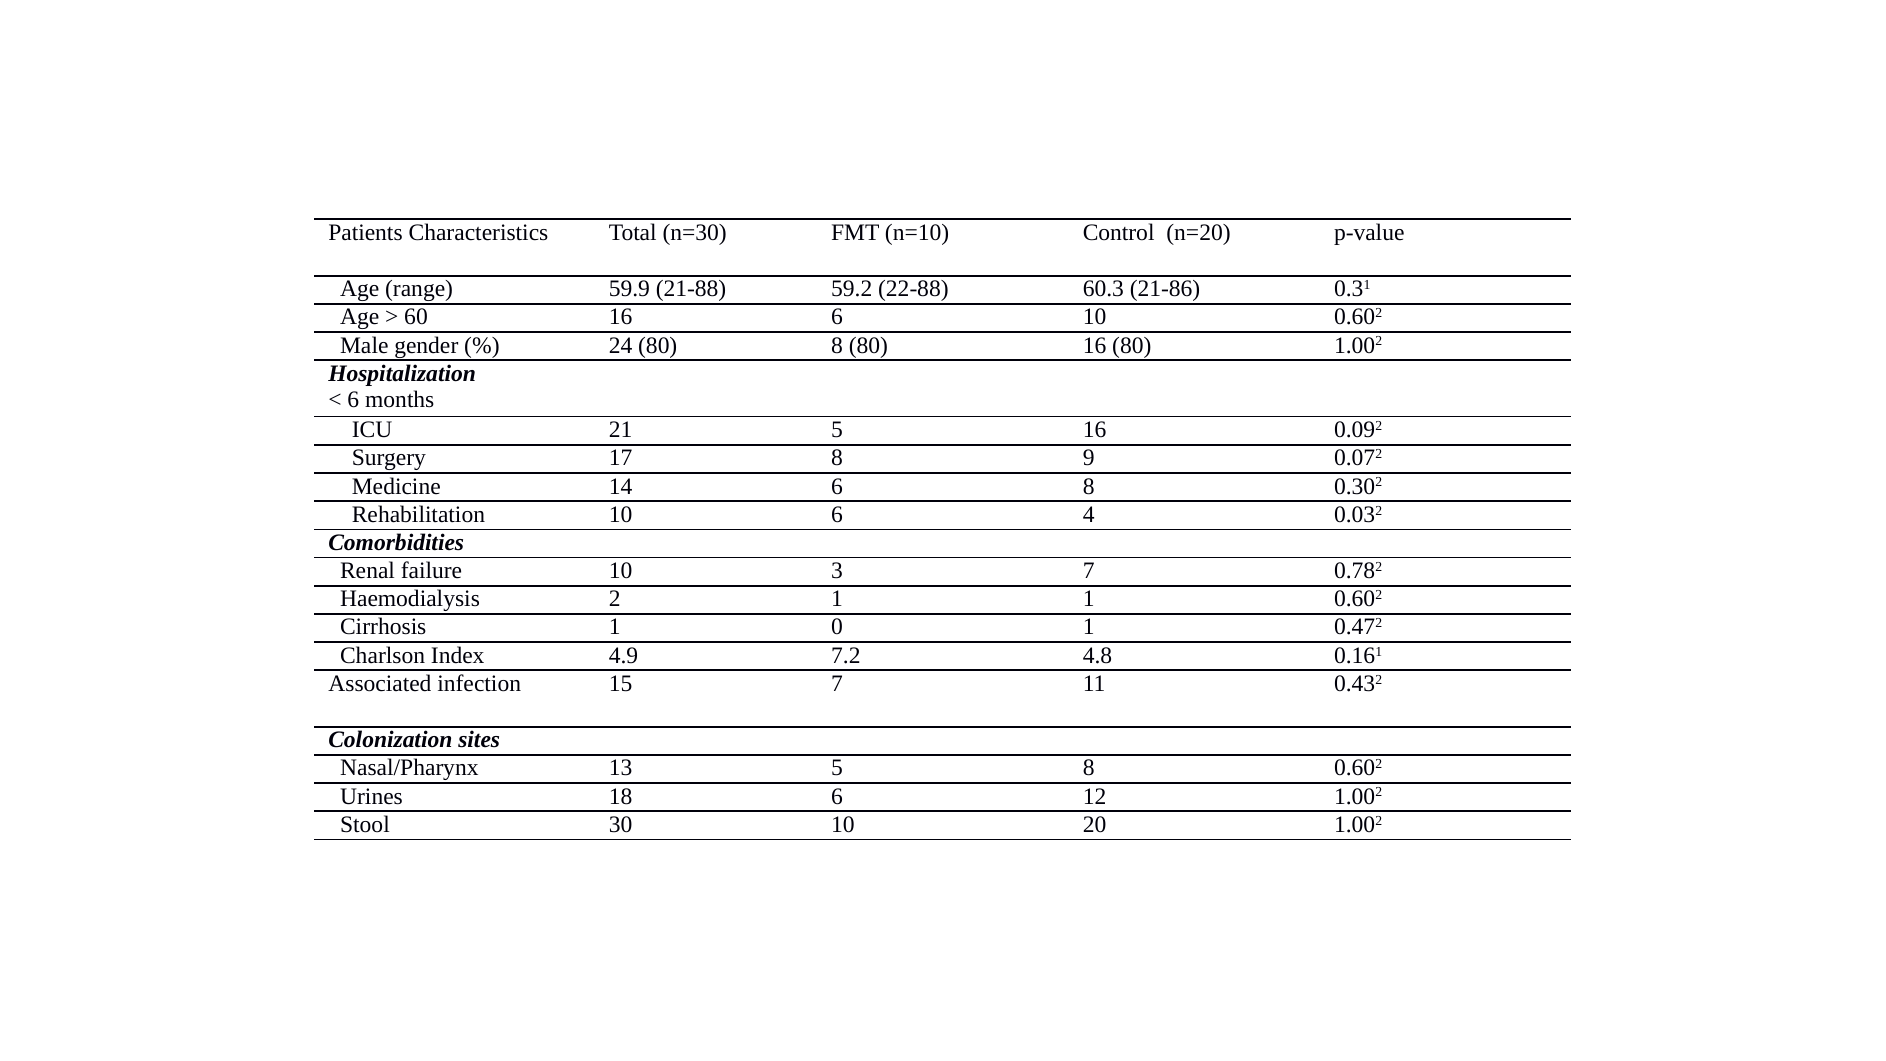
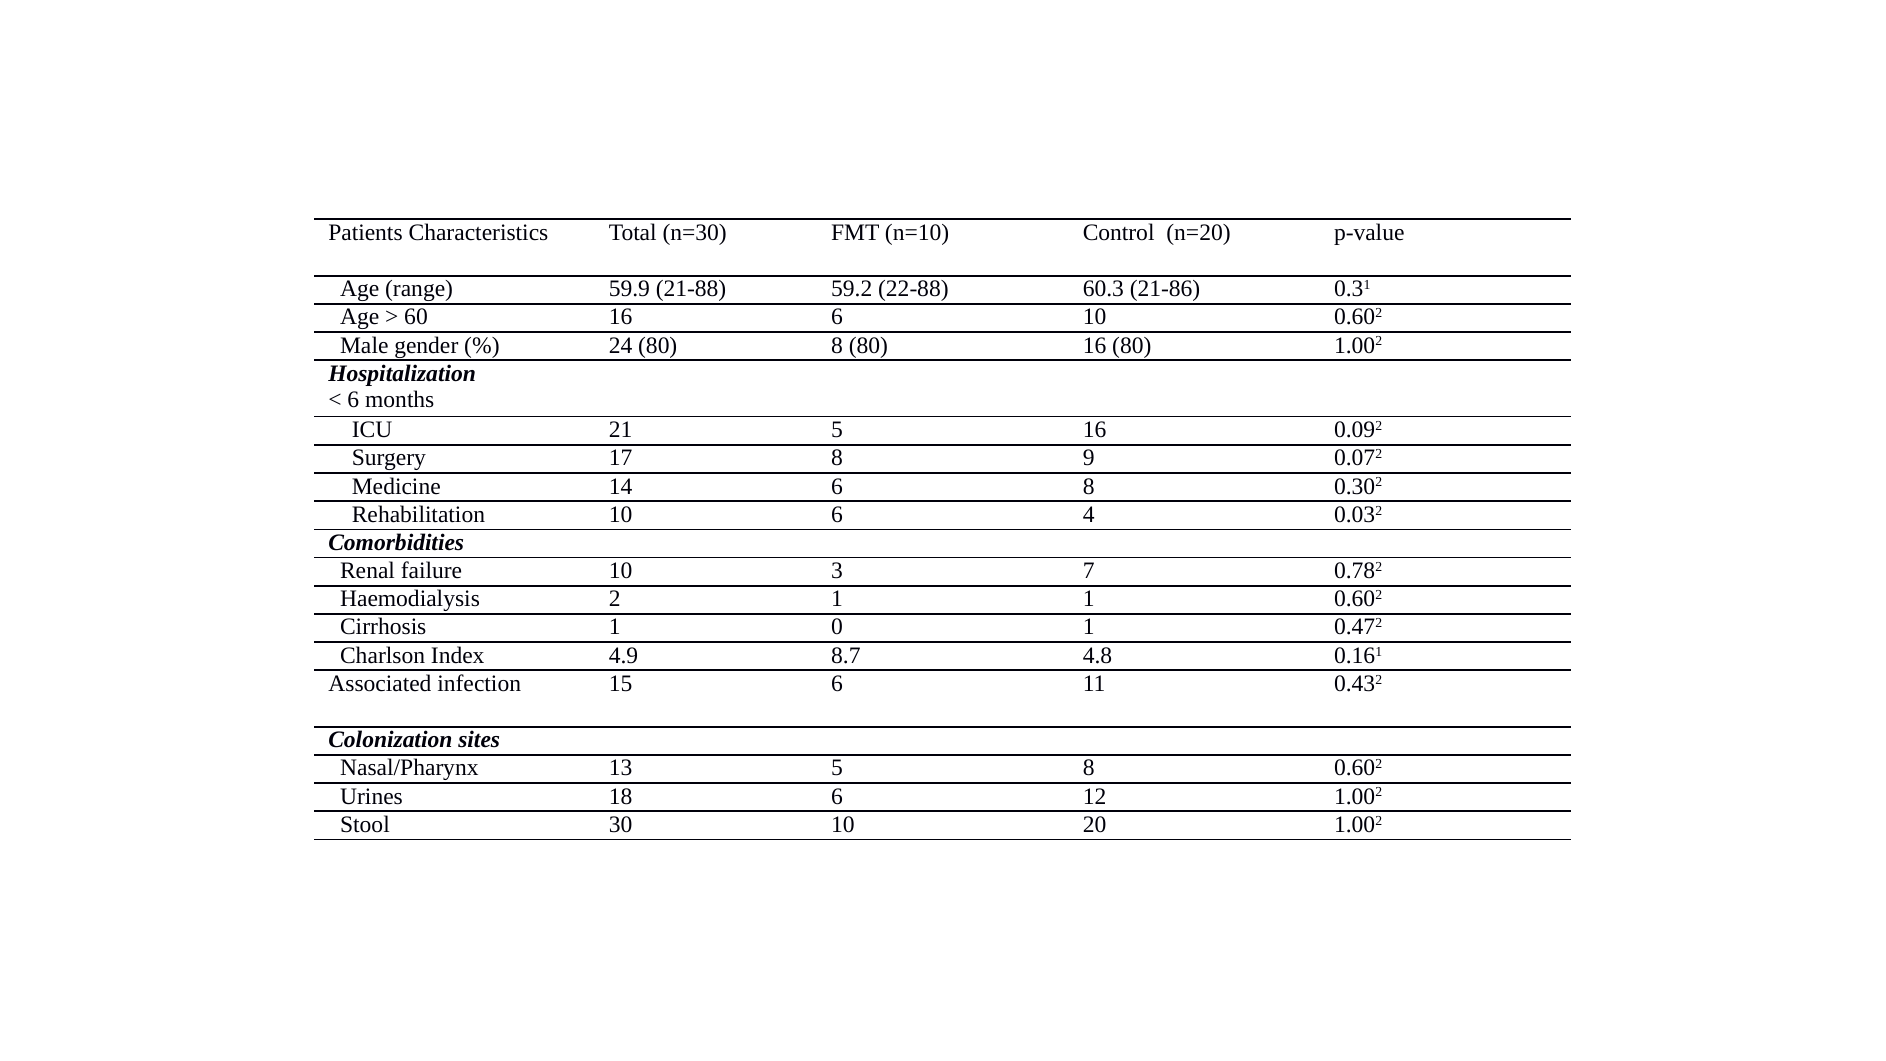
7.2: 7.2 -> 8.7 (846, 655)
15 7: 7 -> 6 (837, 683)
